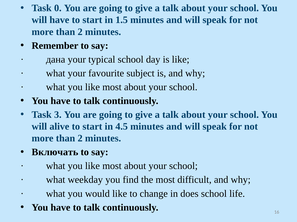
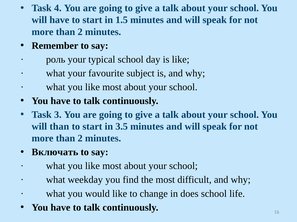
0: 0 -> 4 (58, 8)
дана: дана -> роль (56, 60)
will alive: alive -> than (59, 127)
4.5: 4.5 -> 3.5 (122, 127)
